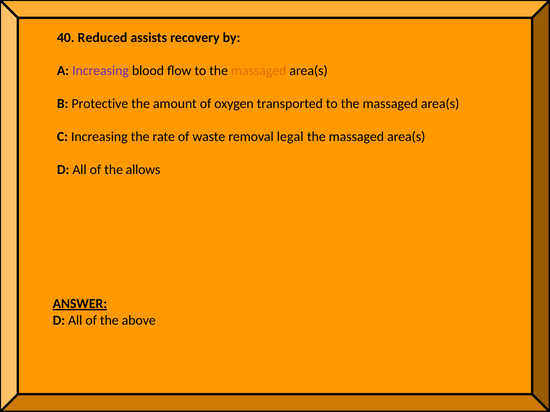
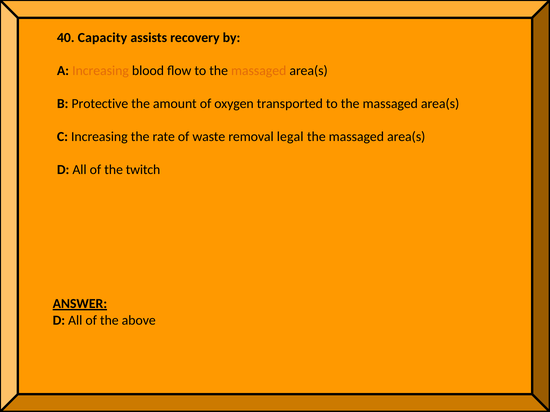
Reduced: Reduced -> Capacity (102, 38)
Increasing colour: purple -> orange (101, 71)
allows: allows -> twitch (143, 170)
